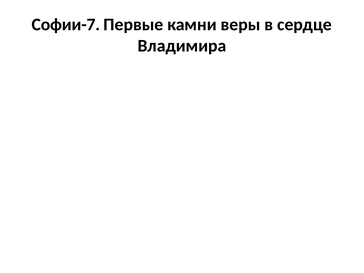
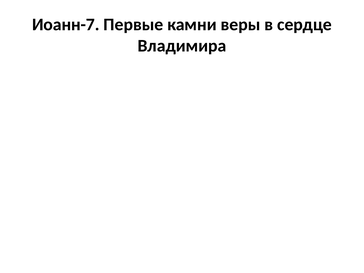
Софии-7: Софии-7 -> Иоанн-7 (66, 25)
